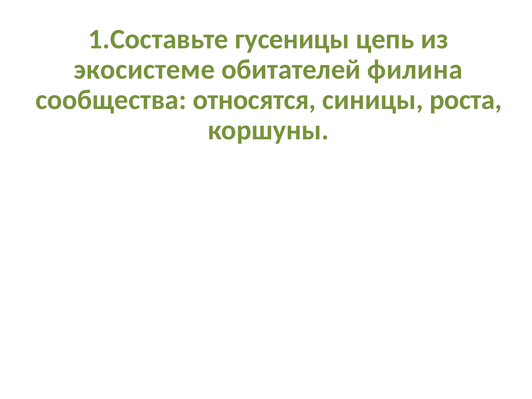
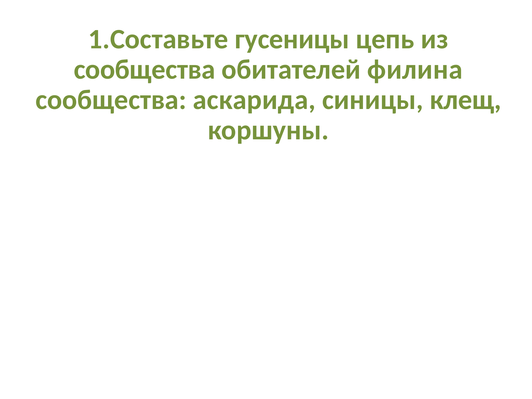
экосистеме: экосистеме -> сообщества (144, 70)
относятся: относятся -> аскарида (254, 100)
роста: роста -> клещ (466, 100)
